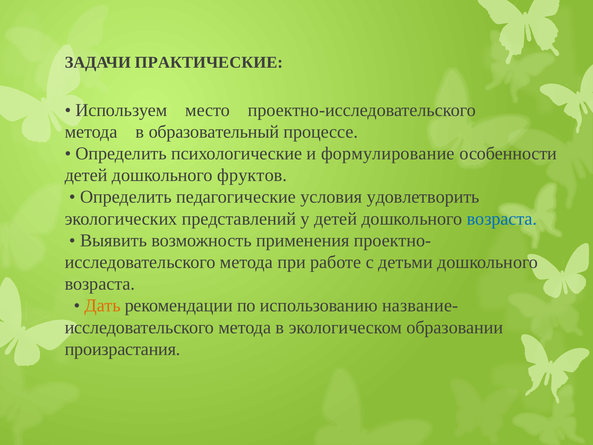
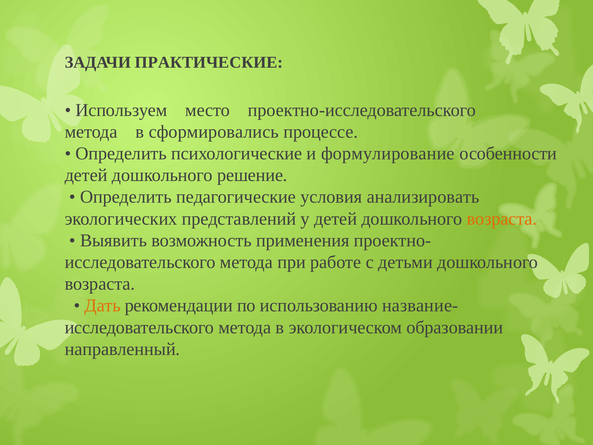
образовательный: образовательный -> сформировались (214, 132)
фруктов: фруктов -> решение (252, 175)
удовлетворить: удовлетворить -> анализировать (423, 197)
возраста colour: blue -> orange (502, 219)
произрастания: произрастания -> направленный (122, 349)
